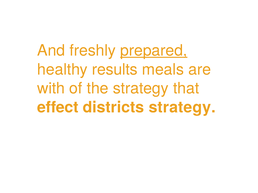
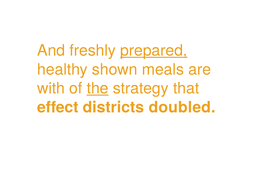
results: results -> shown (115, 70)
the underline: none -> present (98, 89)
districts strategy: strategy -> doubled (182, 108)
